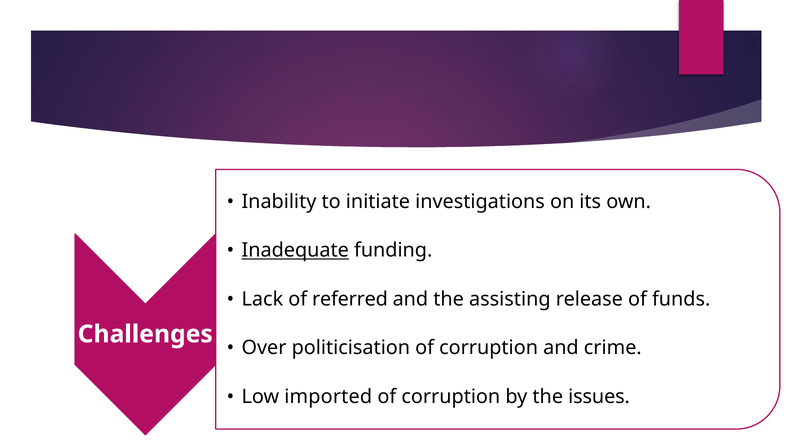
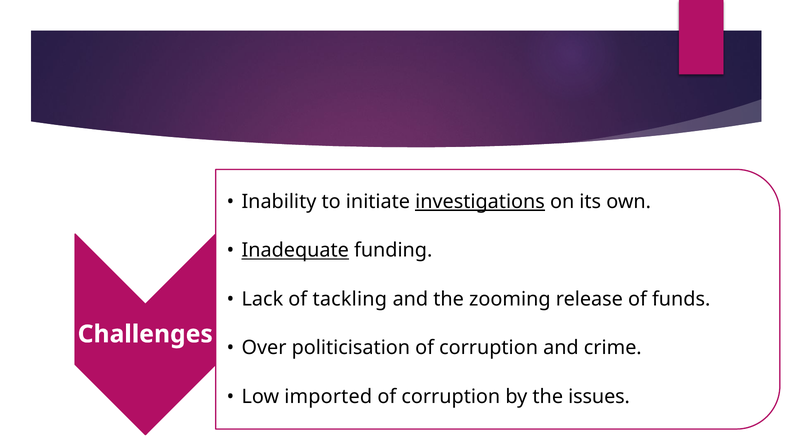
investigations underline: none -> present (480, 202)
referred: referred -> tackling (350, 299)
assisting: assisting -> zooming (510, 299)
